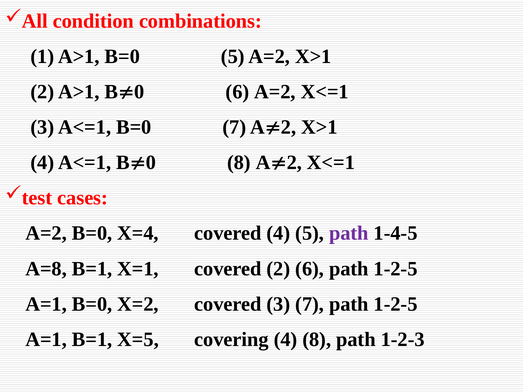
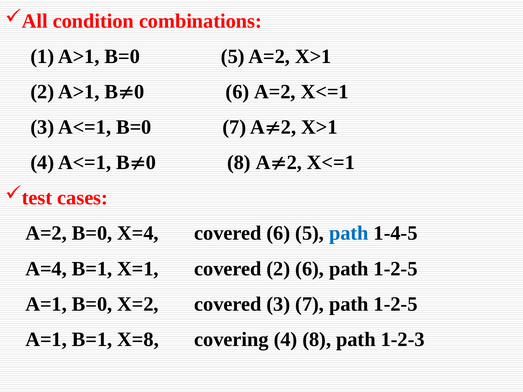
covered 4: 4 -> 6 (278, 233)
path colour: purple -> blue (349, 233)
A=8: A=8 -> A=4 (46, 269)
X=5: X=5 -> X=8 (138, 340)
